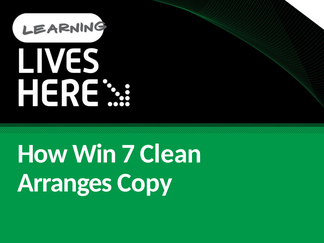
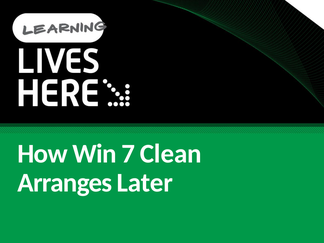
Copy: Copy -> Later (145, 183)
